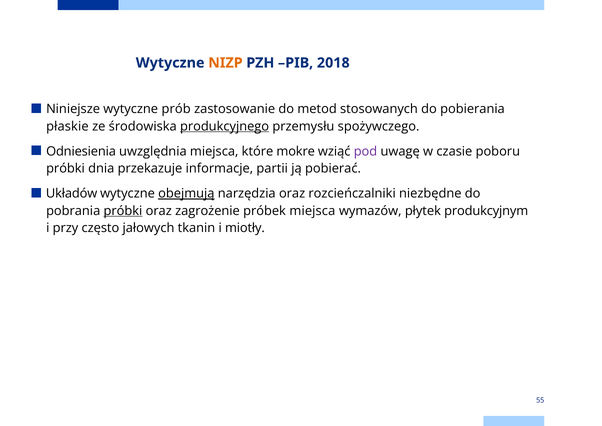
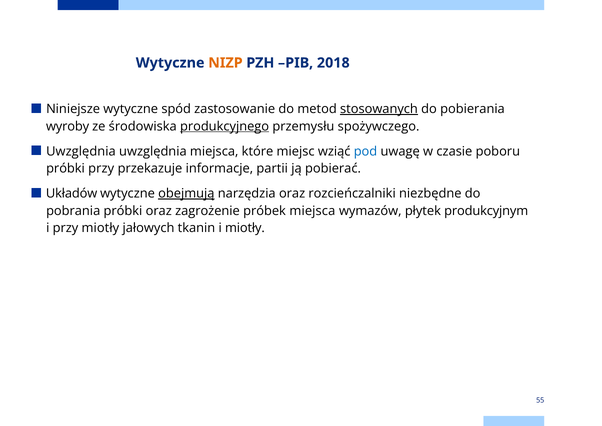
prób: prób -> spód (176, 109)
stosowanych underline: none -> present (379, 109)
płaskie: płaskie -> wyroby (68, 126)
Odniesienia: Odniesienia -> Uwzględnia (81, 151)
mokre: mokre -> miejsc (296, 151)
pod colour: purple -> blue (365, 151)
próbki dnia: dnia -> przy (101, 168)
próbki underline: present -> none (123, 211)
przy często: często -> miotły (100, 228)
